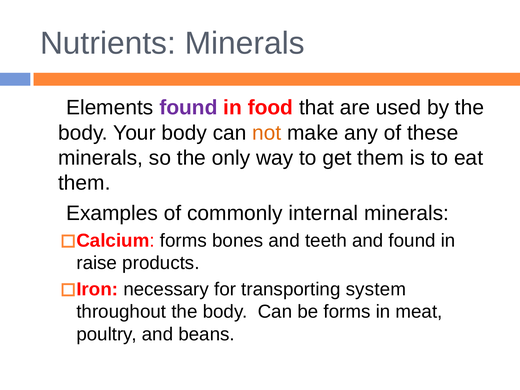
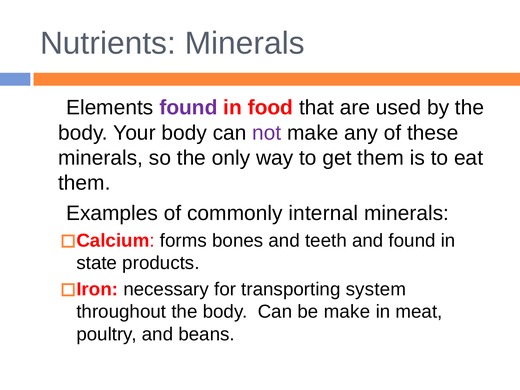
not colour: orange -> purple (267, 133)
raise: raise -> state (97, 263)
be forms: forms -> make (347, 312)
